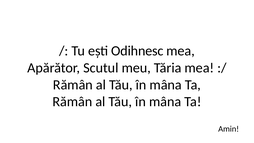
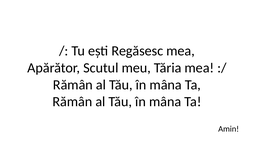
Odihnesc: Odihnesc -> Regăsesc (137, 51)
